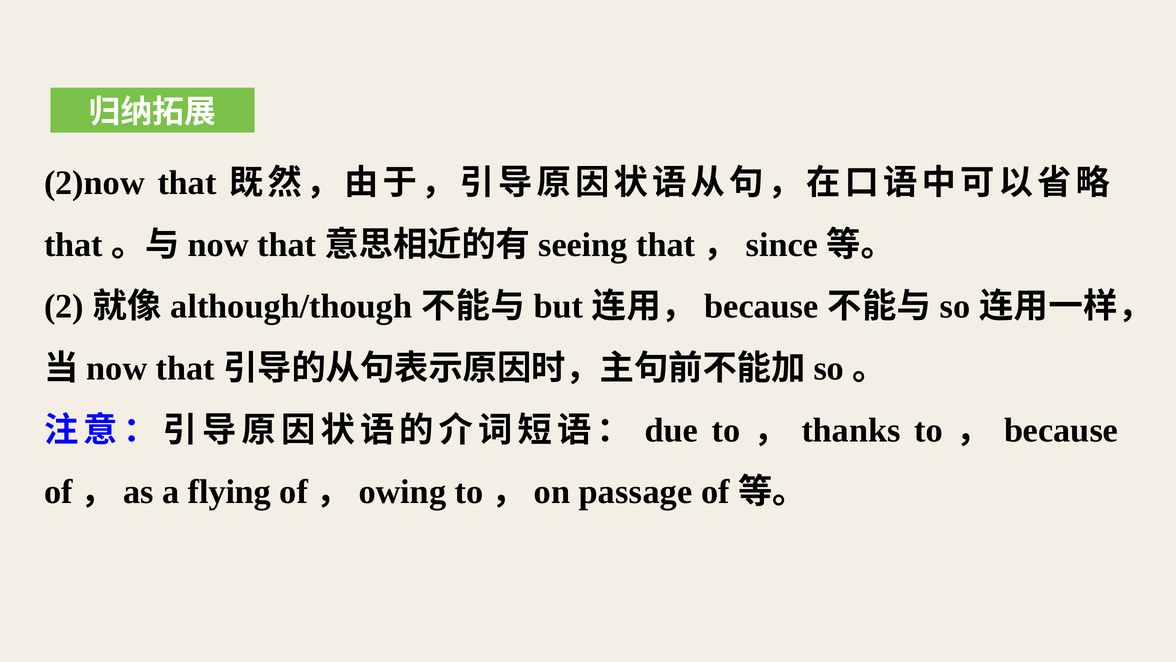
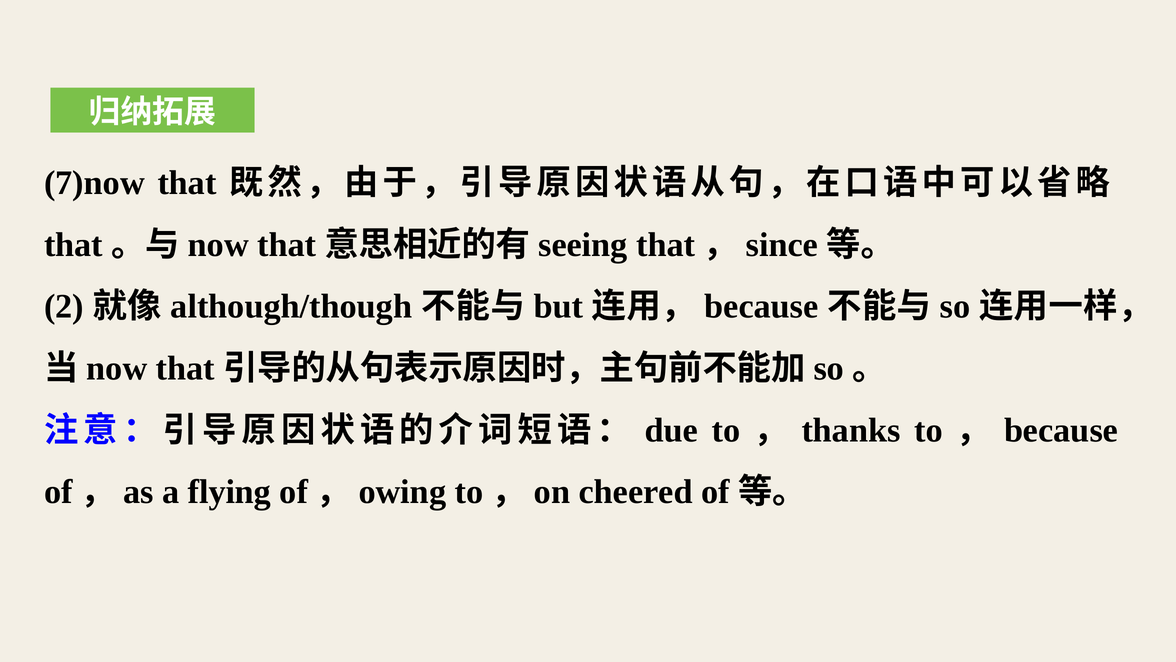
2)now: 2)now -> 7)now (94, 183)
passage: passage -> cheered (636, 492)
